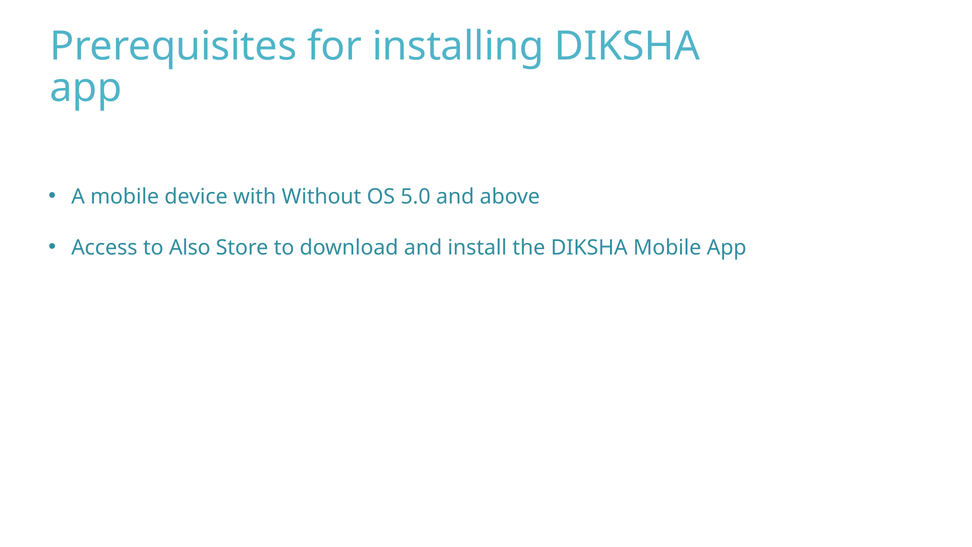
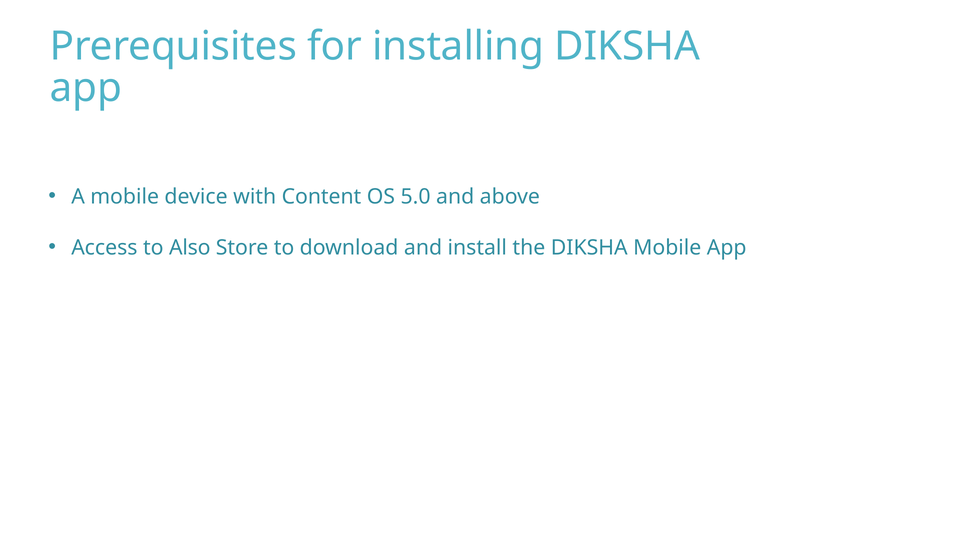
Without: Without -> Content (321, 196)
